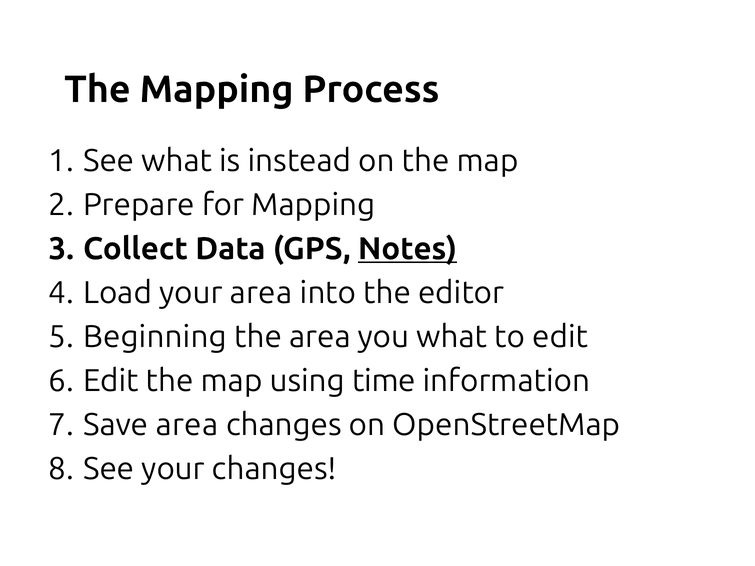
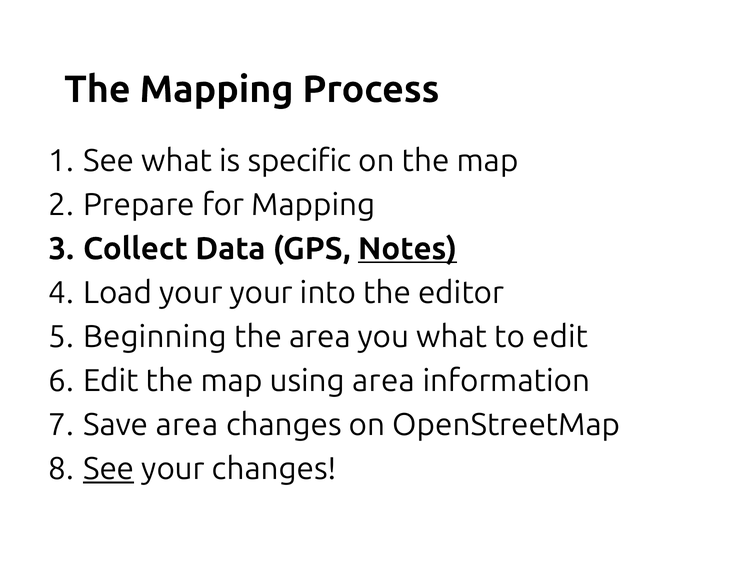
instead: instead -> specific (300, 161)
your area: area -> your (261, 293)
using time: time -> area (384, 381)
See underline: none -> present (109, 469)
